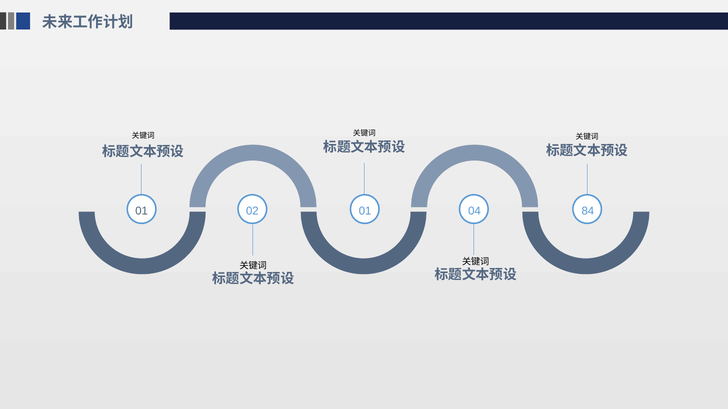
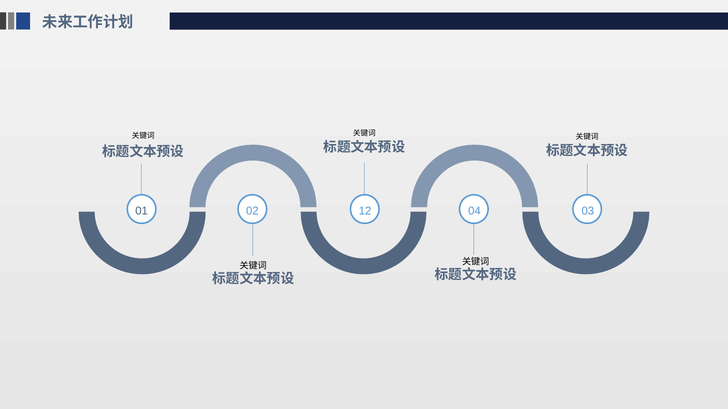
02 01: 01 -> 12 (365, 211)
84: 84 -> 03 (588, 211)
